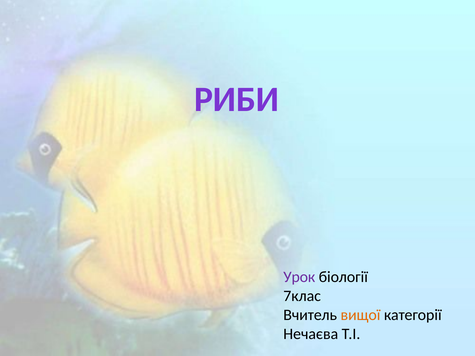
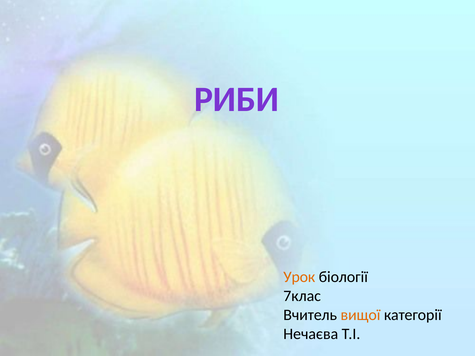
Урок colour: purple -> orange (299, 277)
